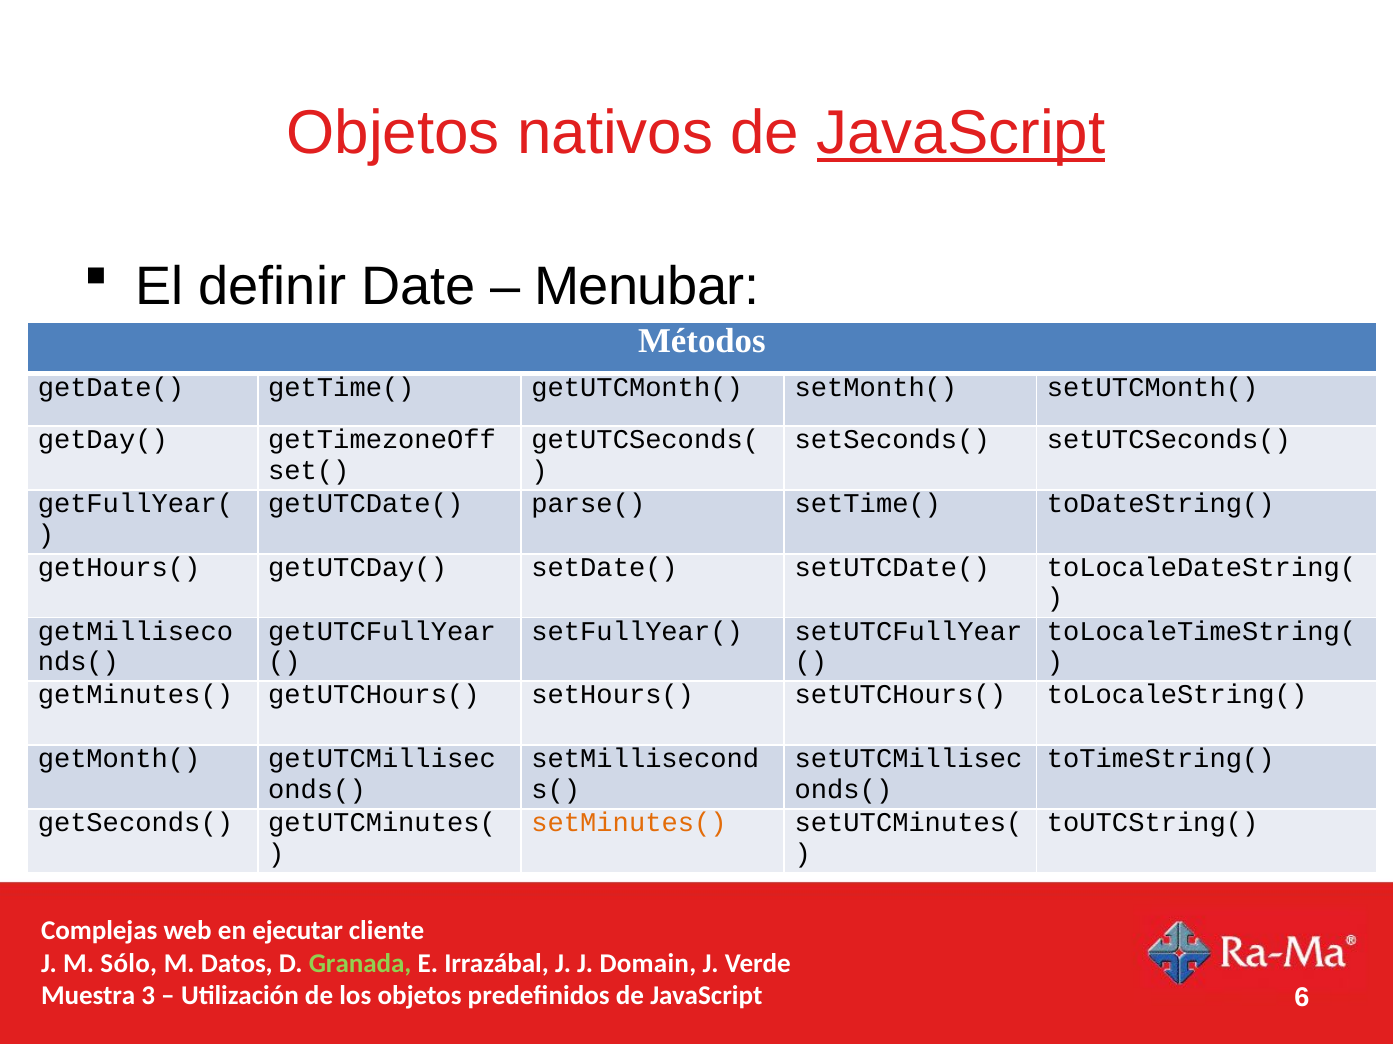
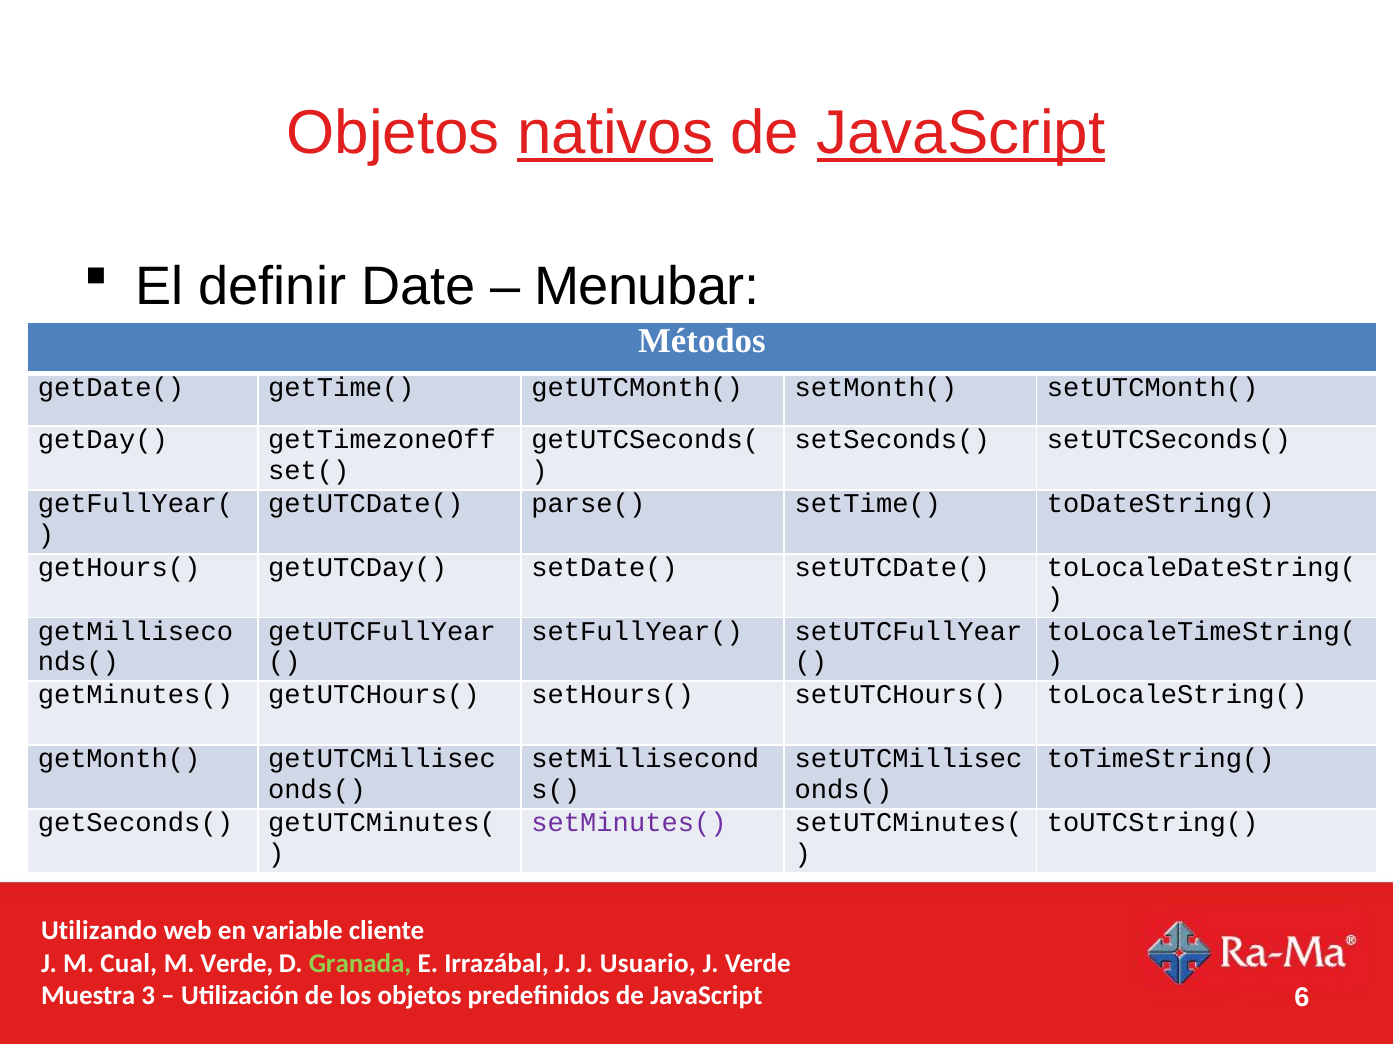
nativos underline: none -> present (615, 133)
setMinutes( colour: orange -> purple (629, 823)
Complejas: Complejas -> Utilizando (99, 931)
ejecutar: ejecutar -> variable (298, 931)
Sólo: Sólo -> Cual (129, 964)
M Datos: Datos -> Verde (237, 964)
Domain: Domain -> Usuario (648, 964)
